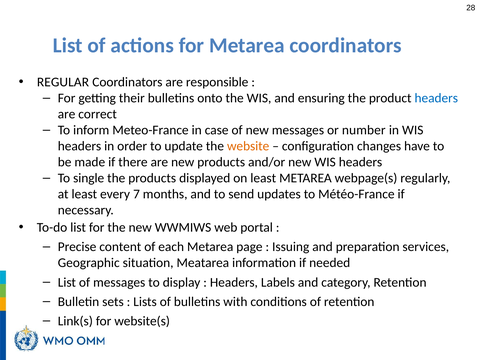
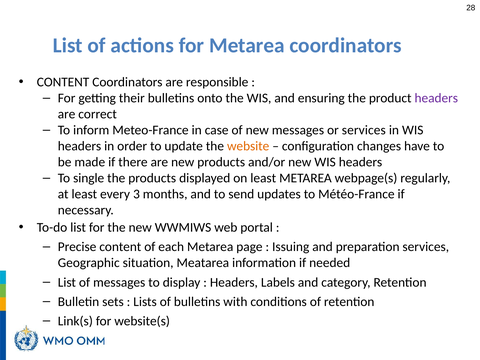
REGULAR: REGULAR -> CONTENT (63, 82)
headers colour: blue -> purple (436, 98)
or number: number -> services (364, 130)
7: 7 -> 3 (136, 194)
